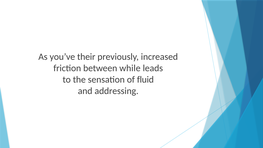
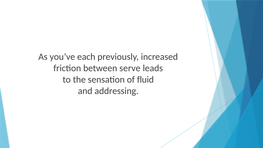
their: their -> each (86, 57)
while: while -> serve (130, 68)
